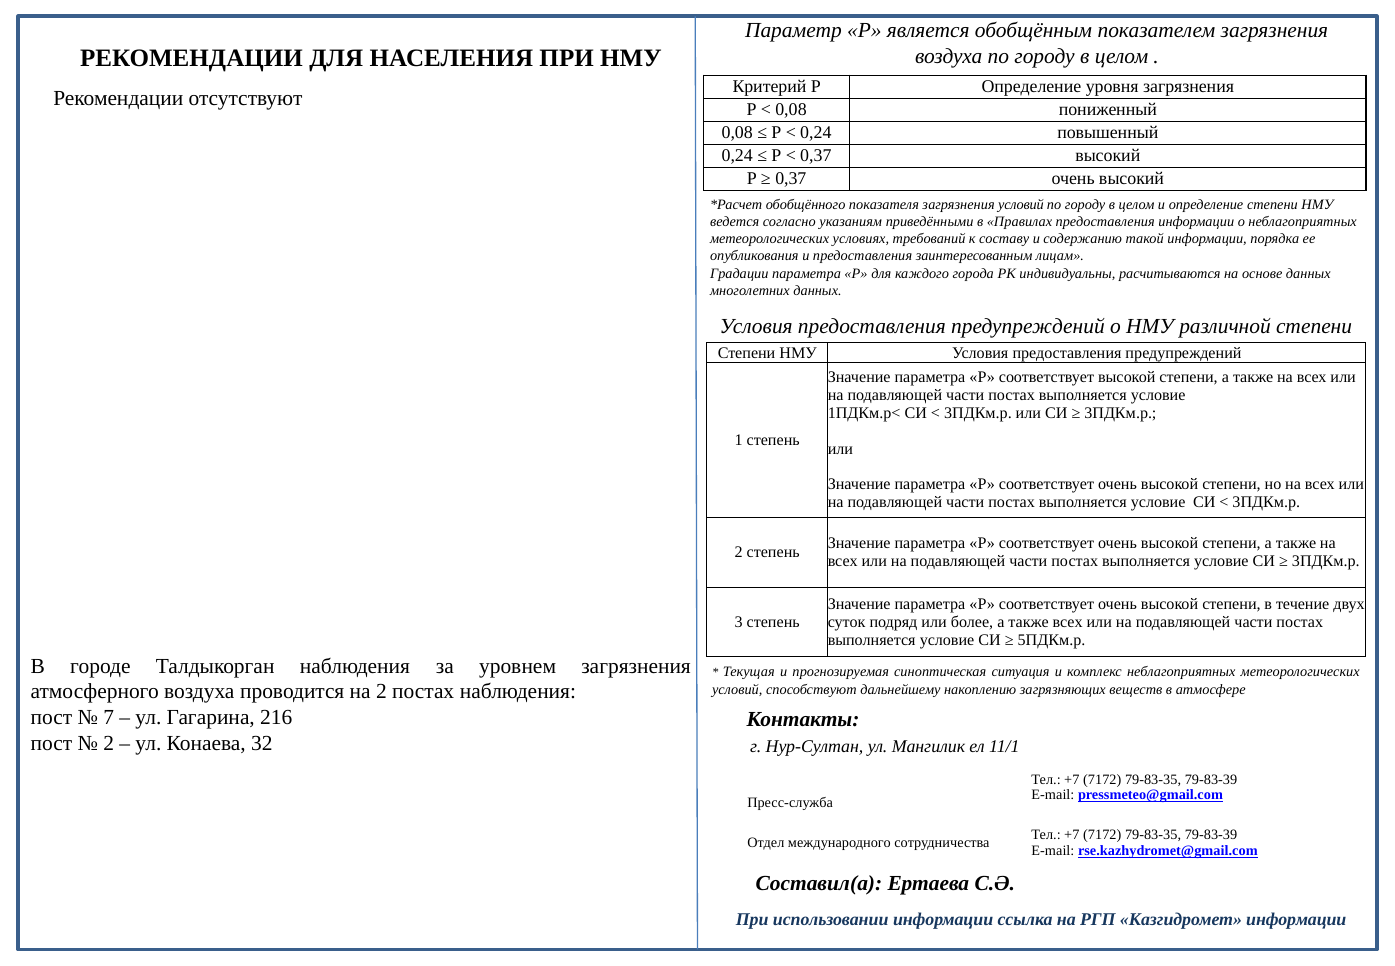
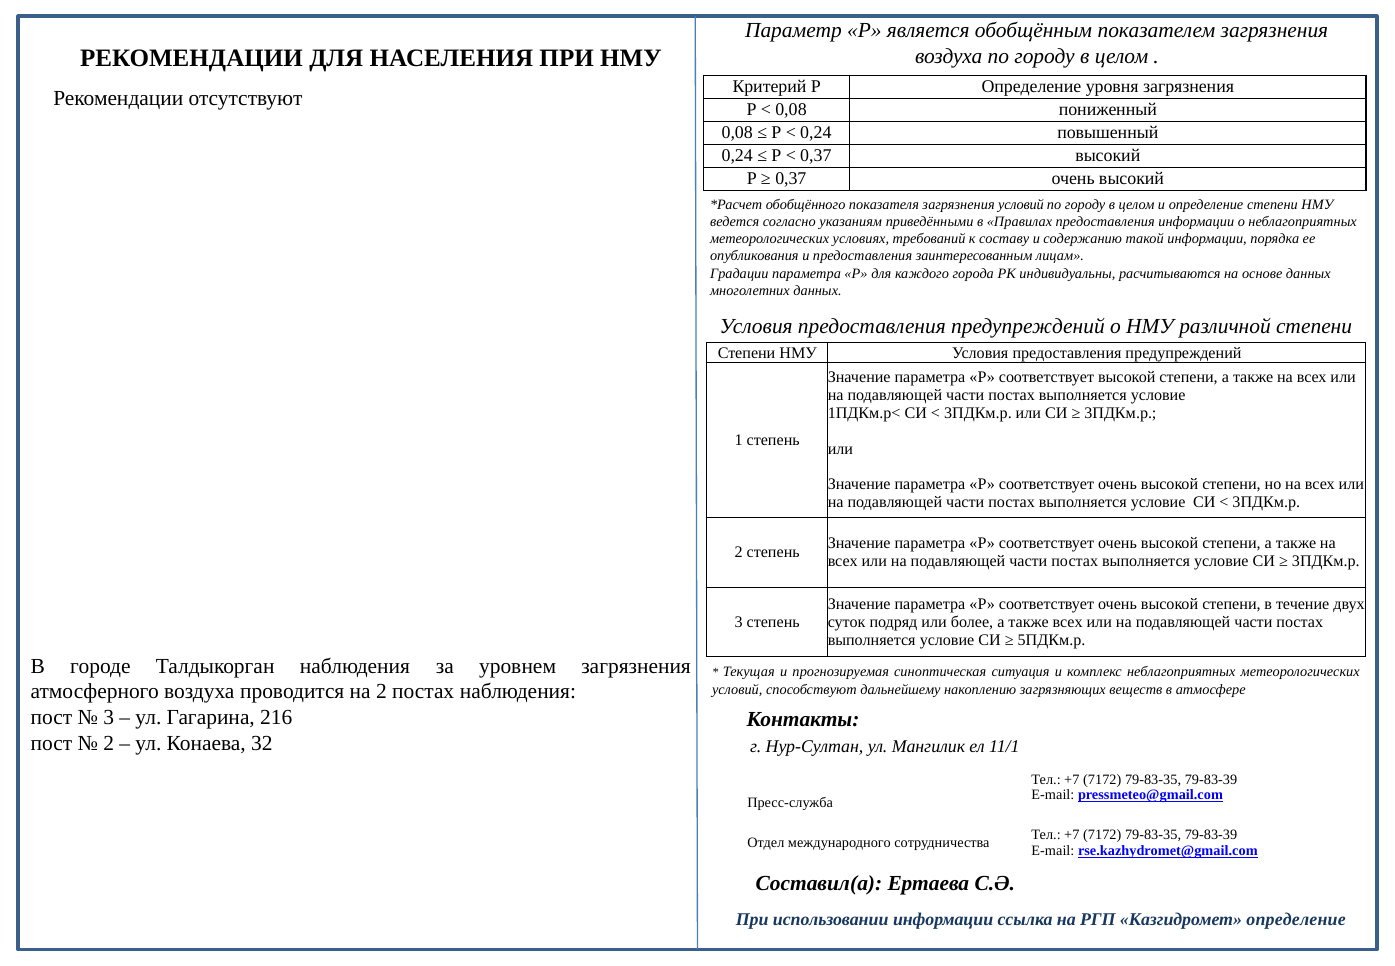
7: 7 -> 3 (109, 717)
Казгидромет информации: информации -> определение (1296, 920)
